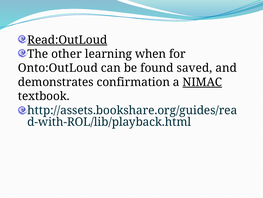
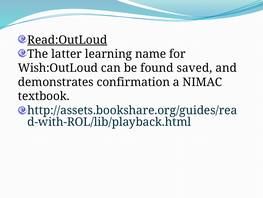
other: other -> latter (67, 54)
when: when -> name (151, 54)
Onto:OutLoud: Onto:OutLoud -> Wish:OutLoud (58, 68)
NIMAC underline: present -> none (202, 82)
